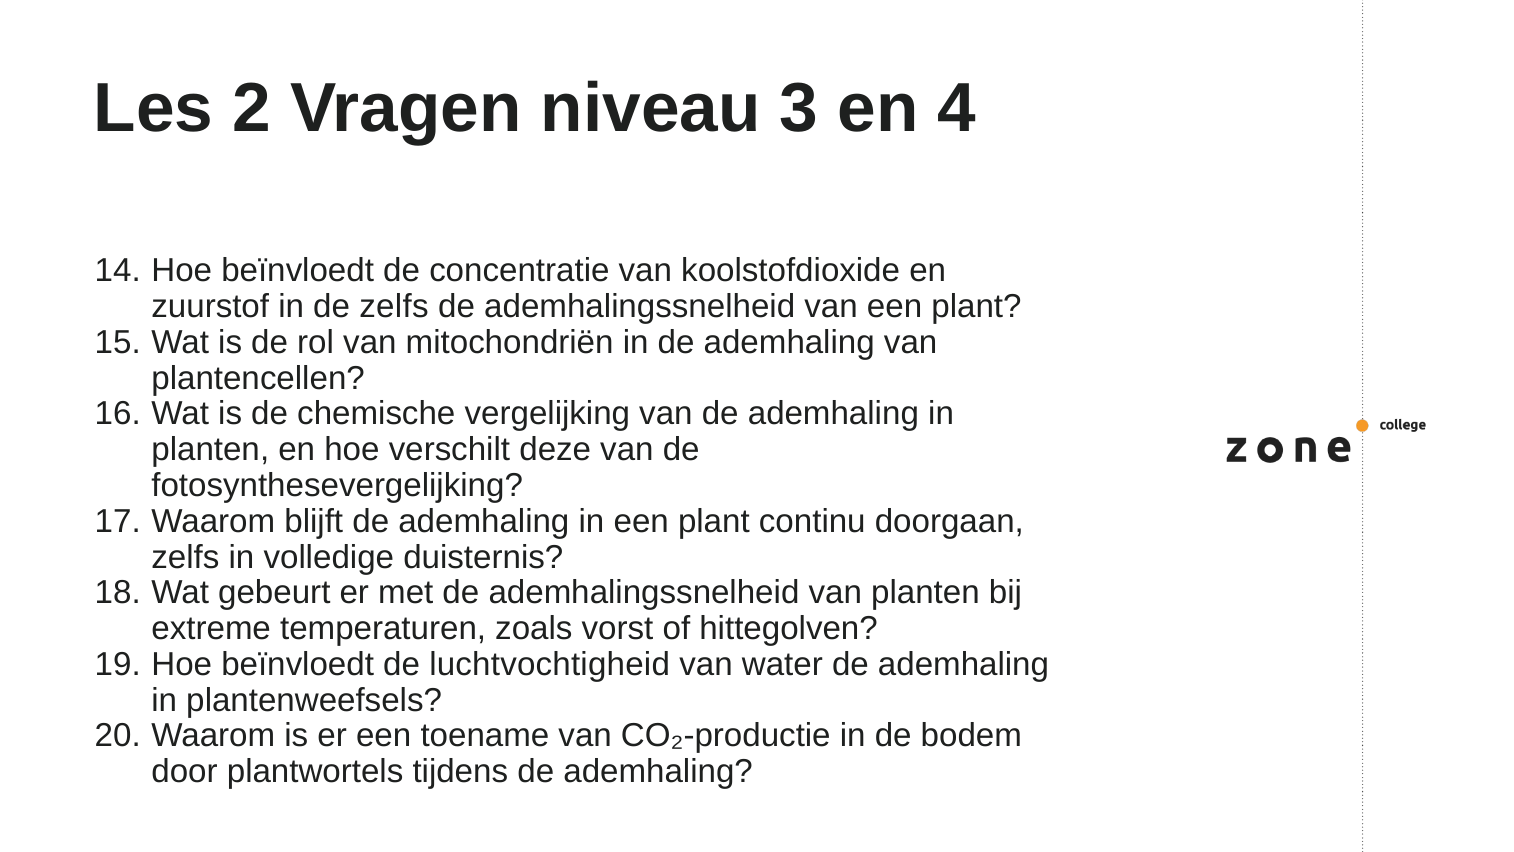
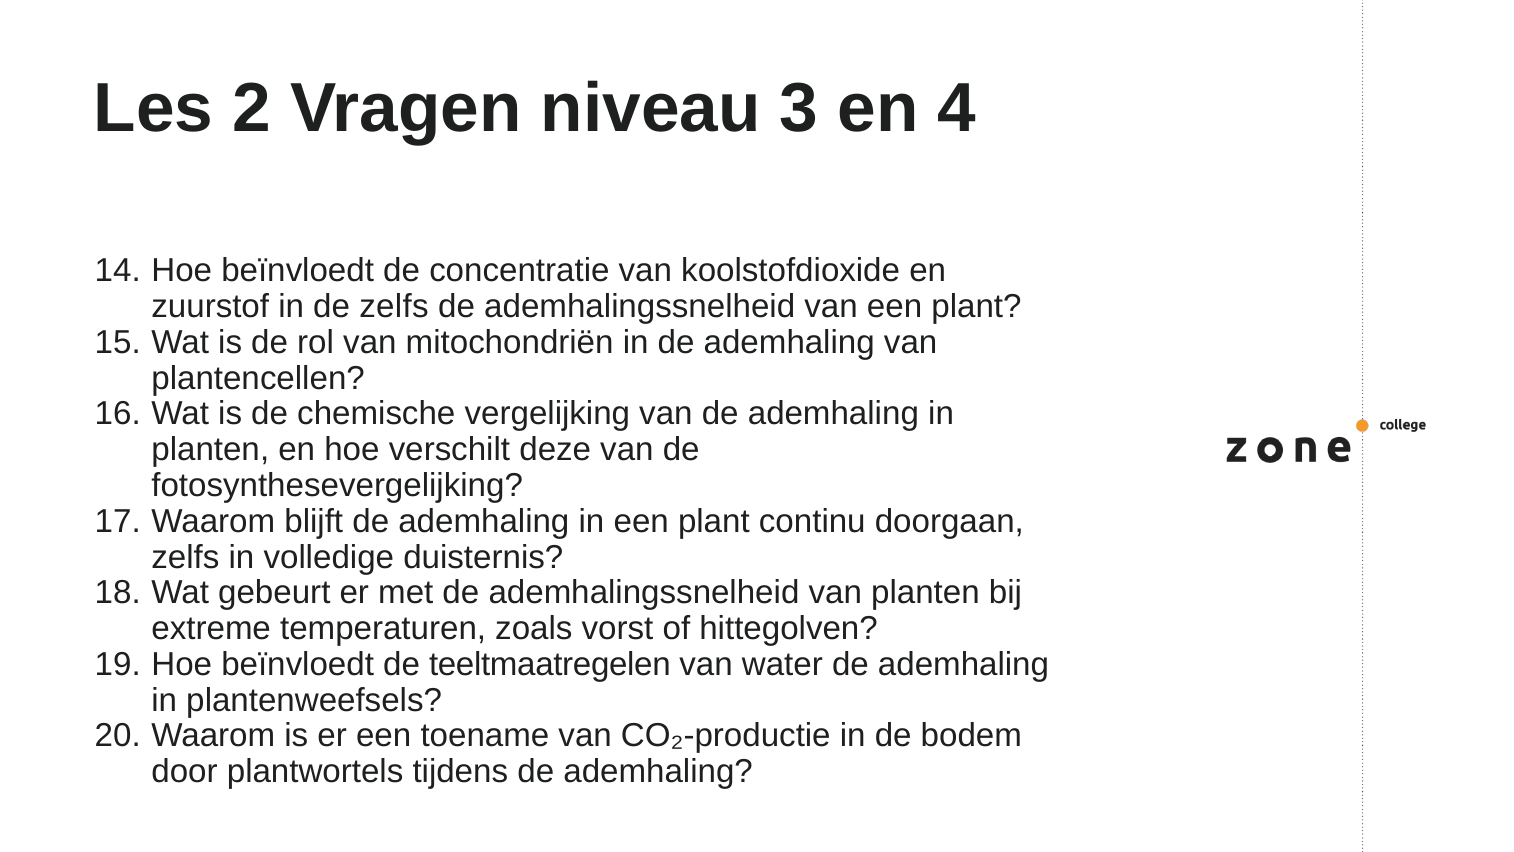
luchtvochtigheid: luchtvochtigheid -> teeltmaatregelen (550, 664)
